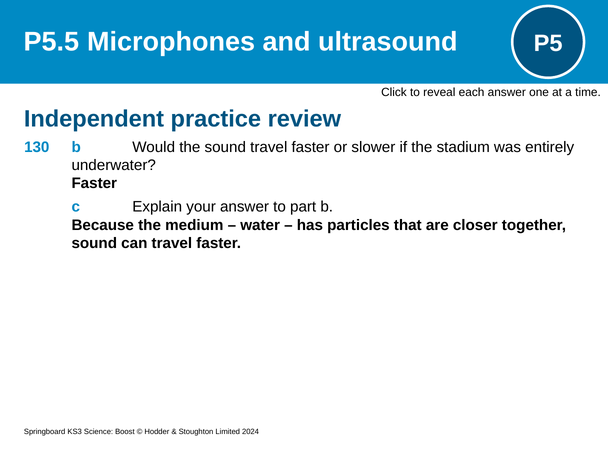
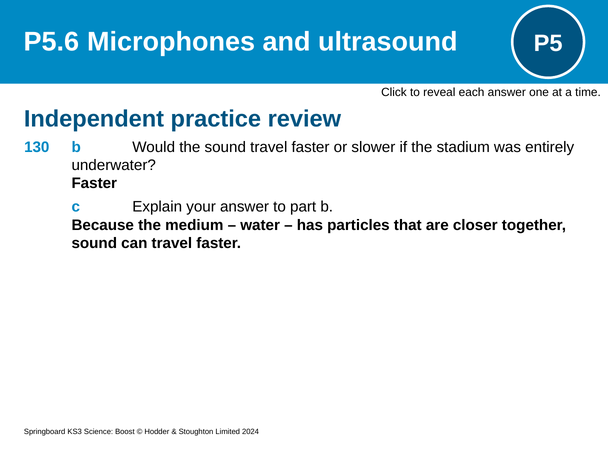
P5.5: P5.5 -> P5.6 (52, 42)
